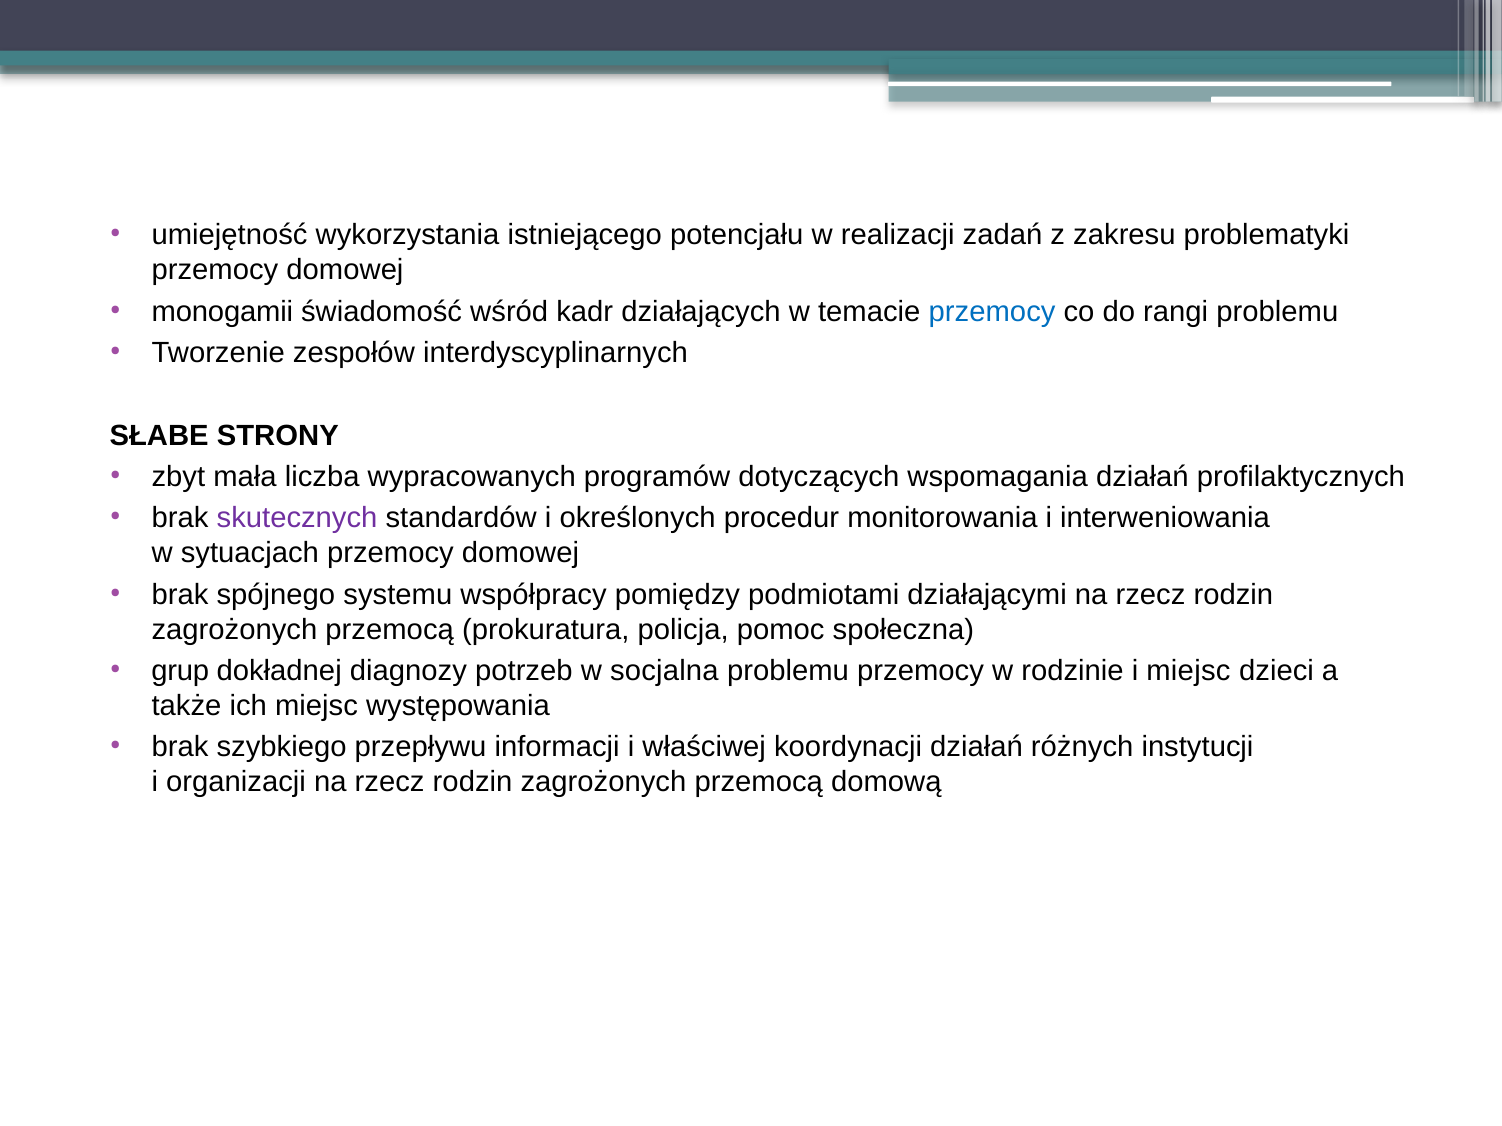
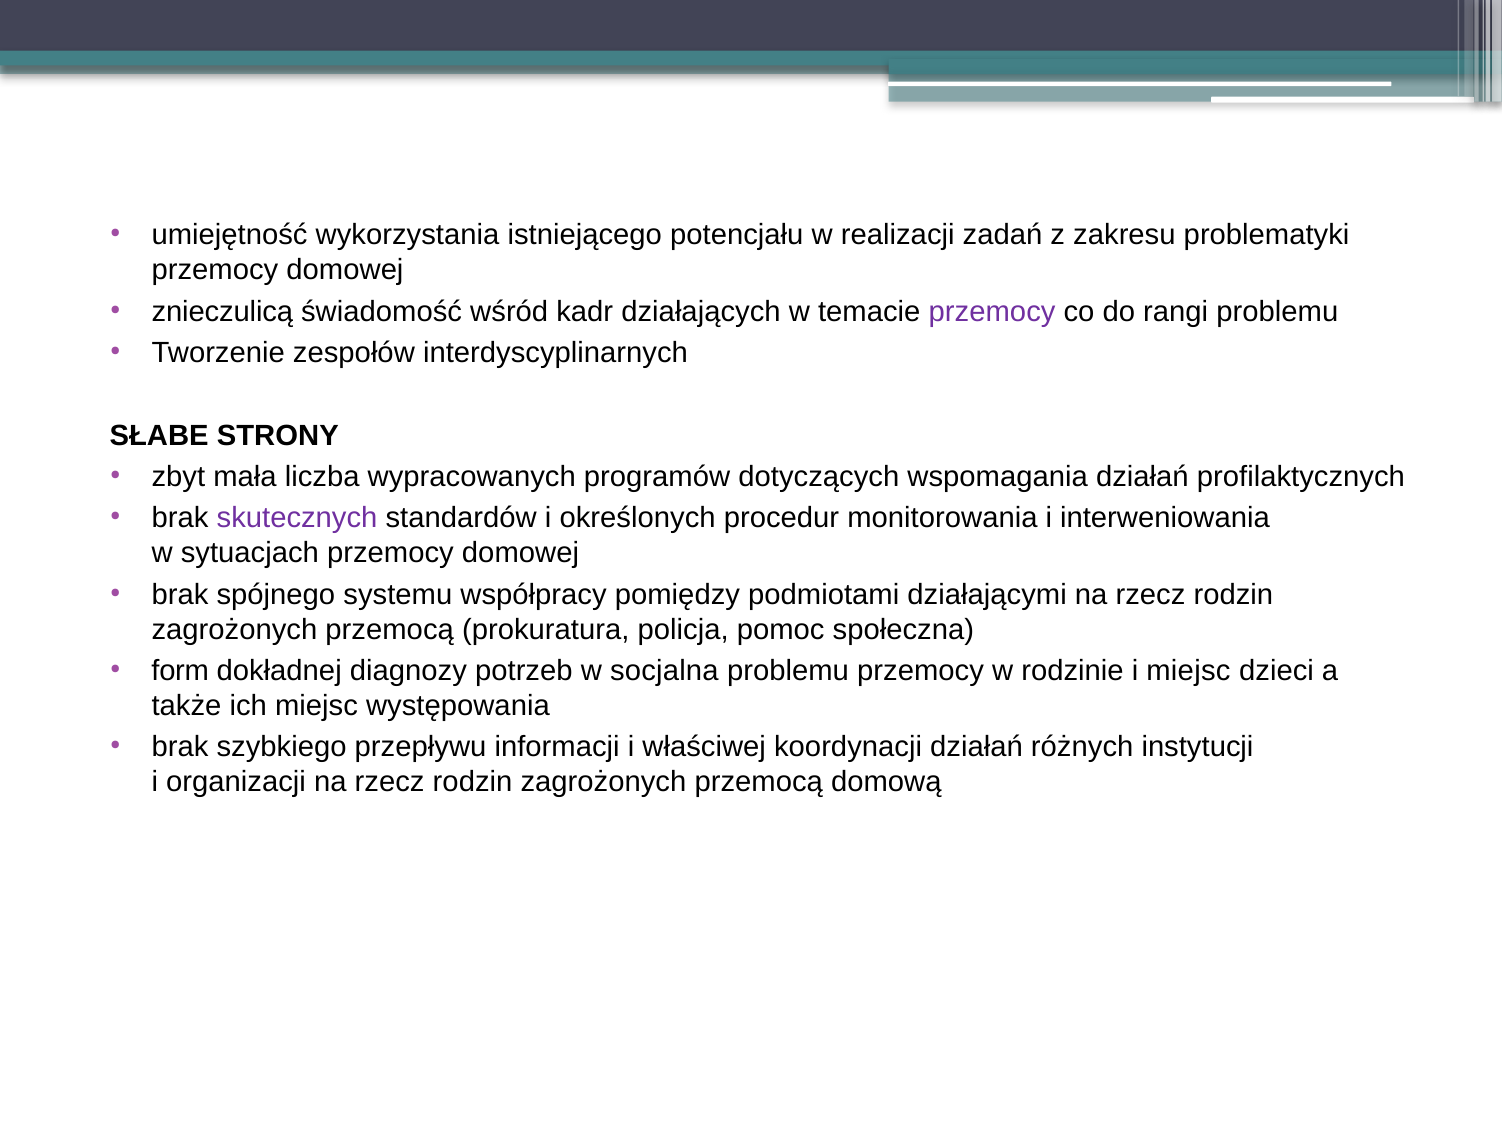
monogamii: monogamii -> znieczulicą (222, 312)
przemocy colour: blue -> purple (992, 312)
grup: grup -> form (180, 671)
